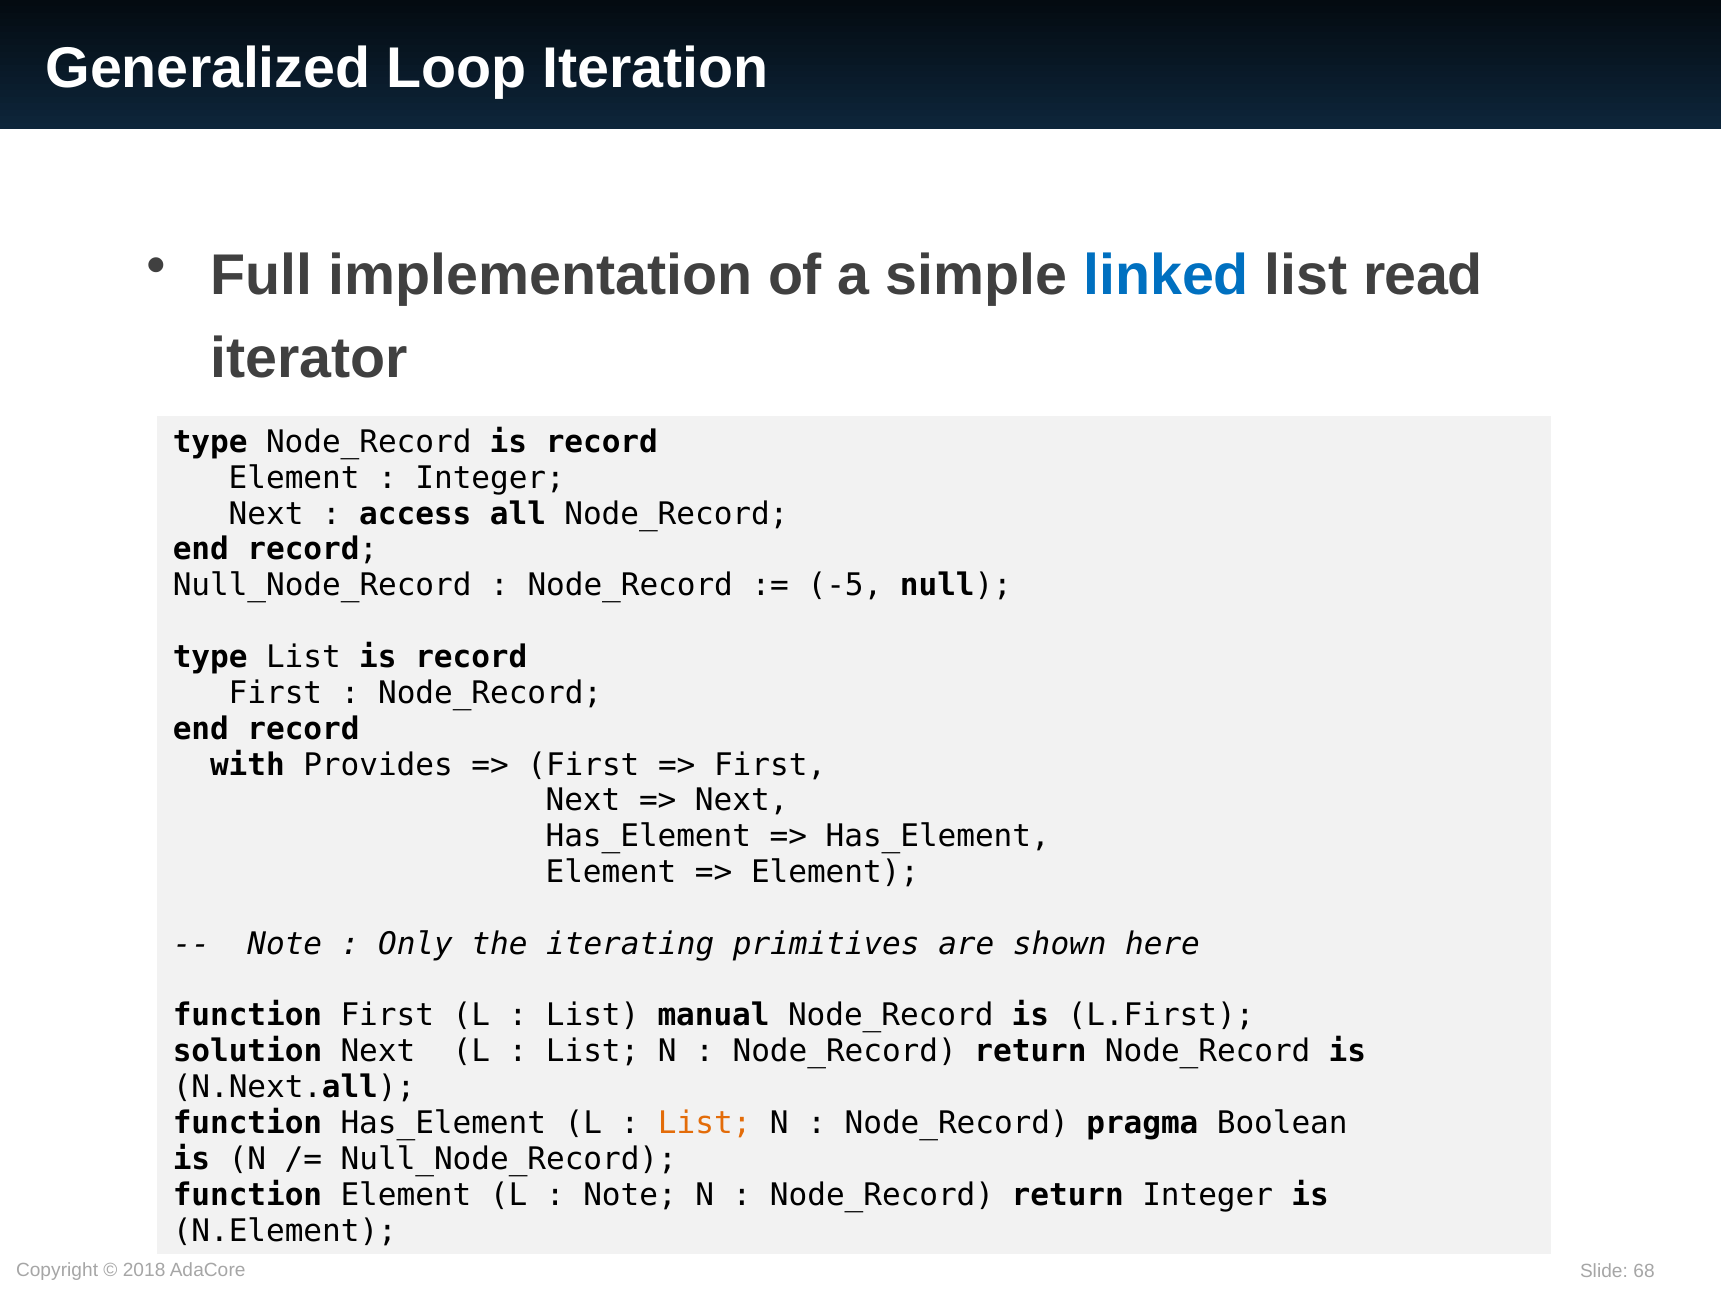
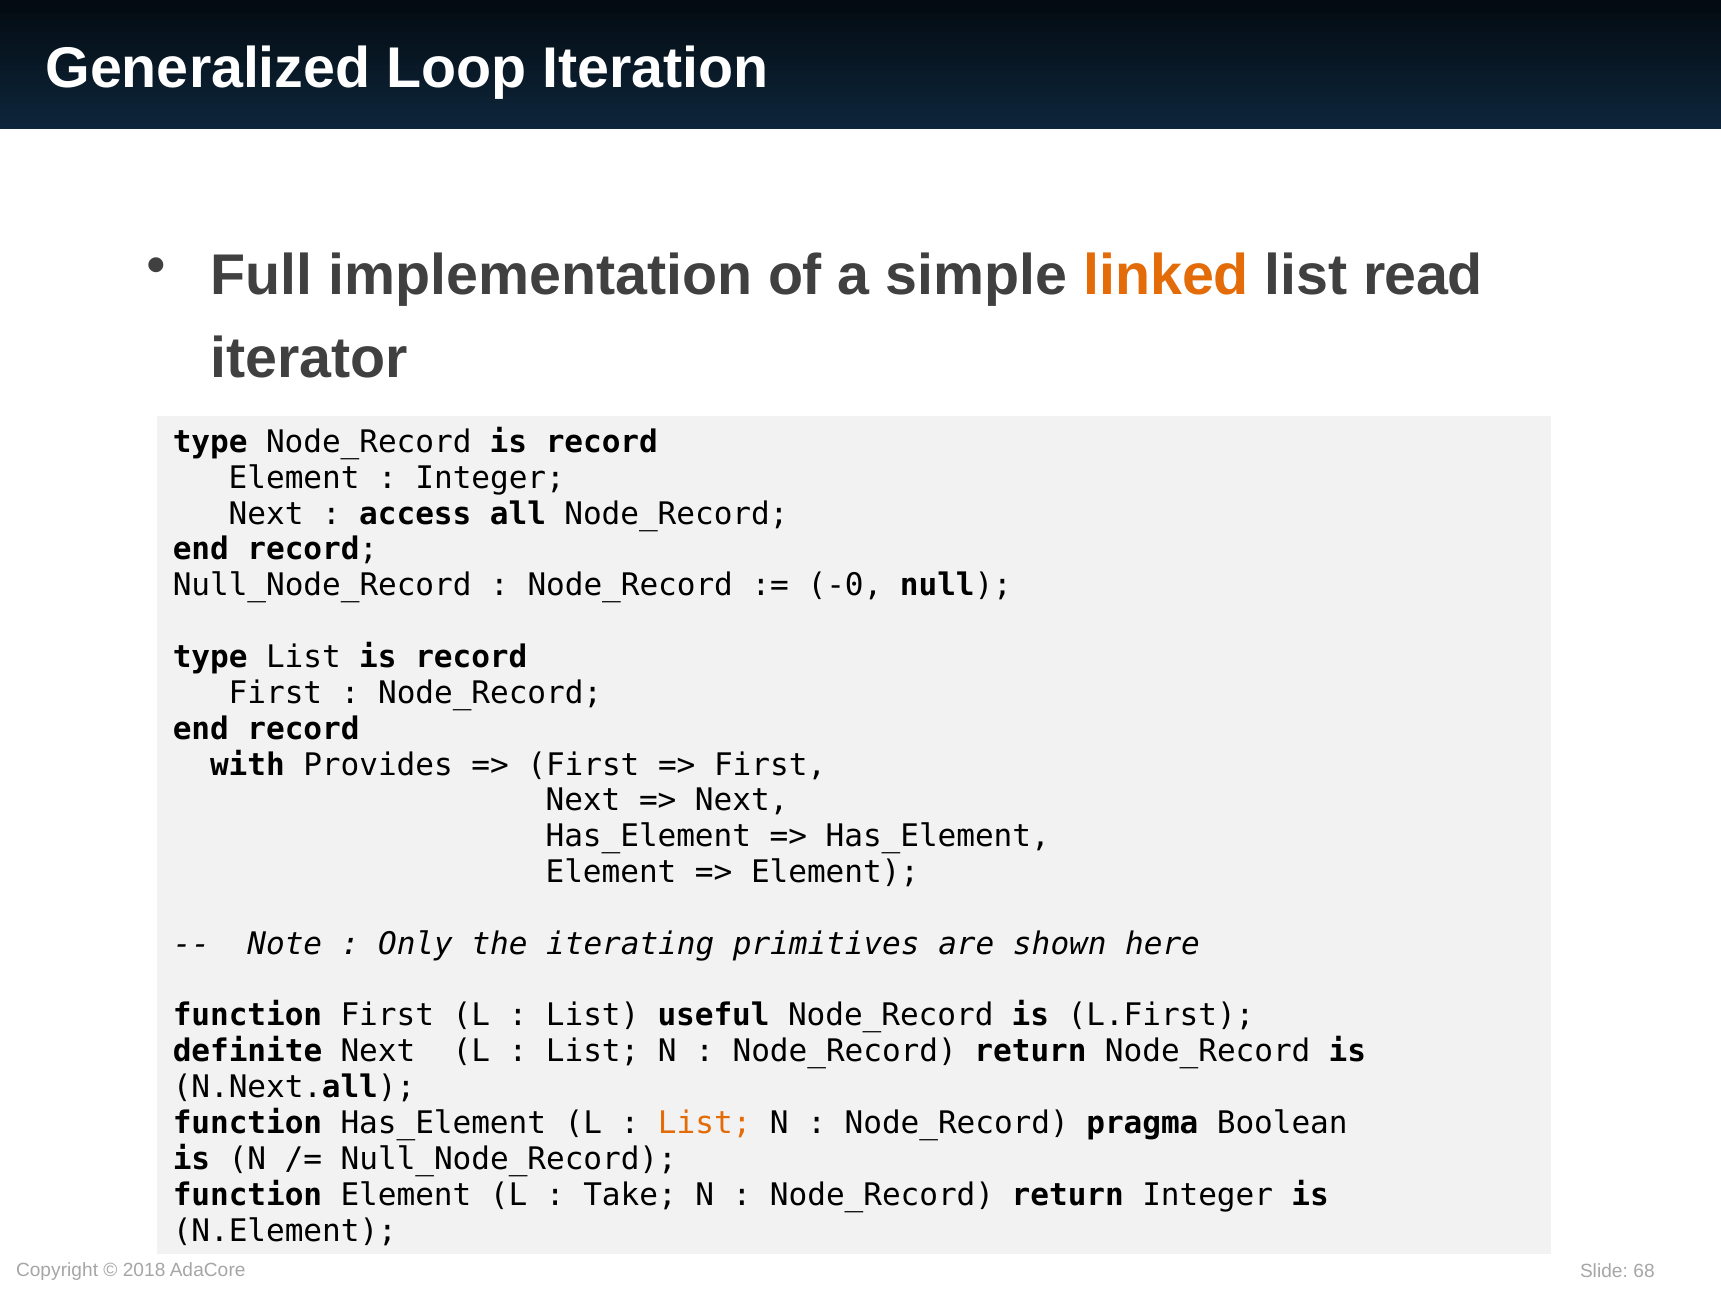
linked colour: blue -> orange (1166, 276)
-5: -5 -> -0 (845, 585)
manual: manual -> useful (714, 1015)
solution: solution -> definite (248, 1051)
Note: Note -> Take (630, 1195)
